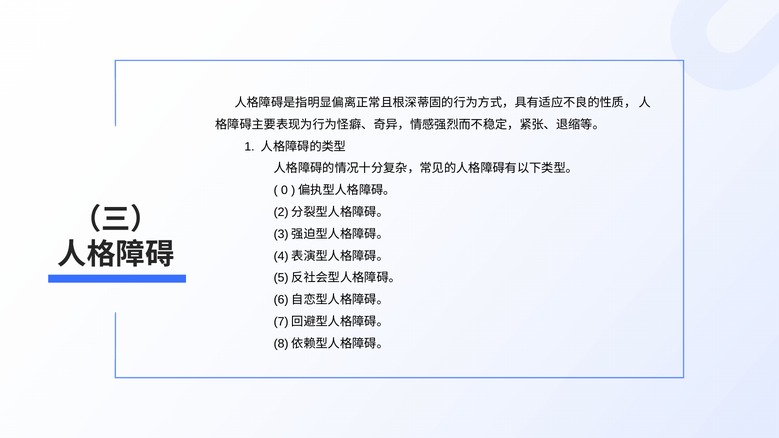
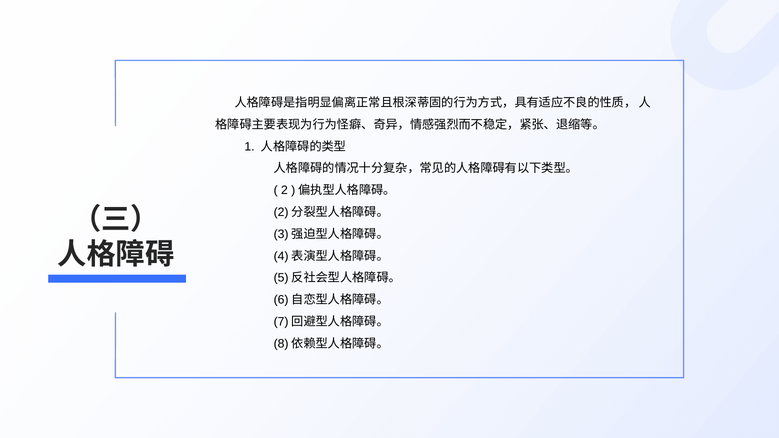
0: 0 -> 2 (284, 190)
